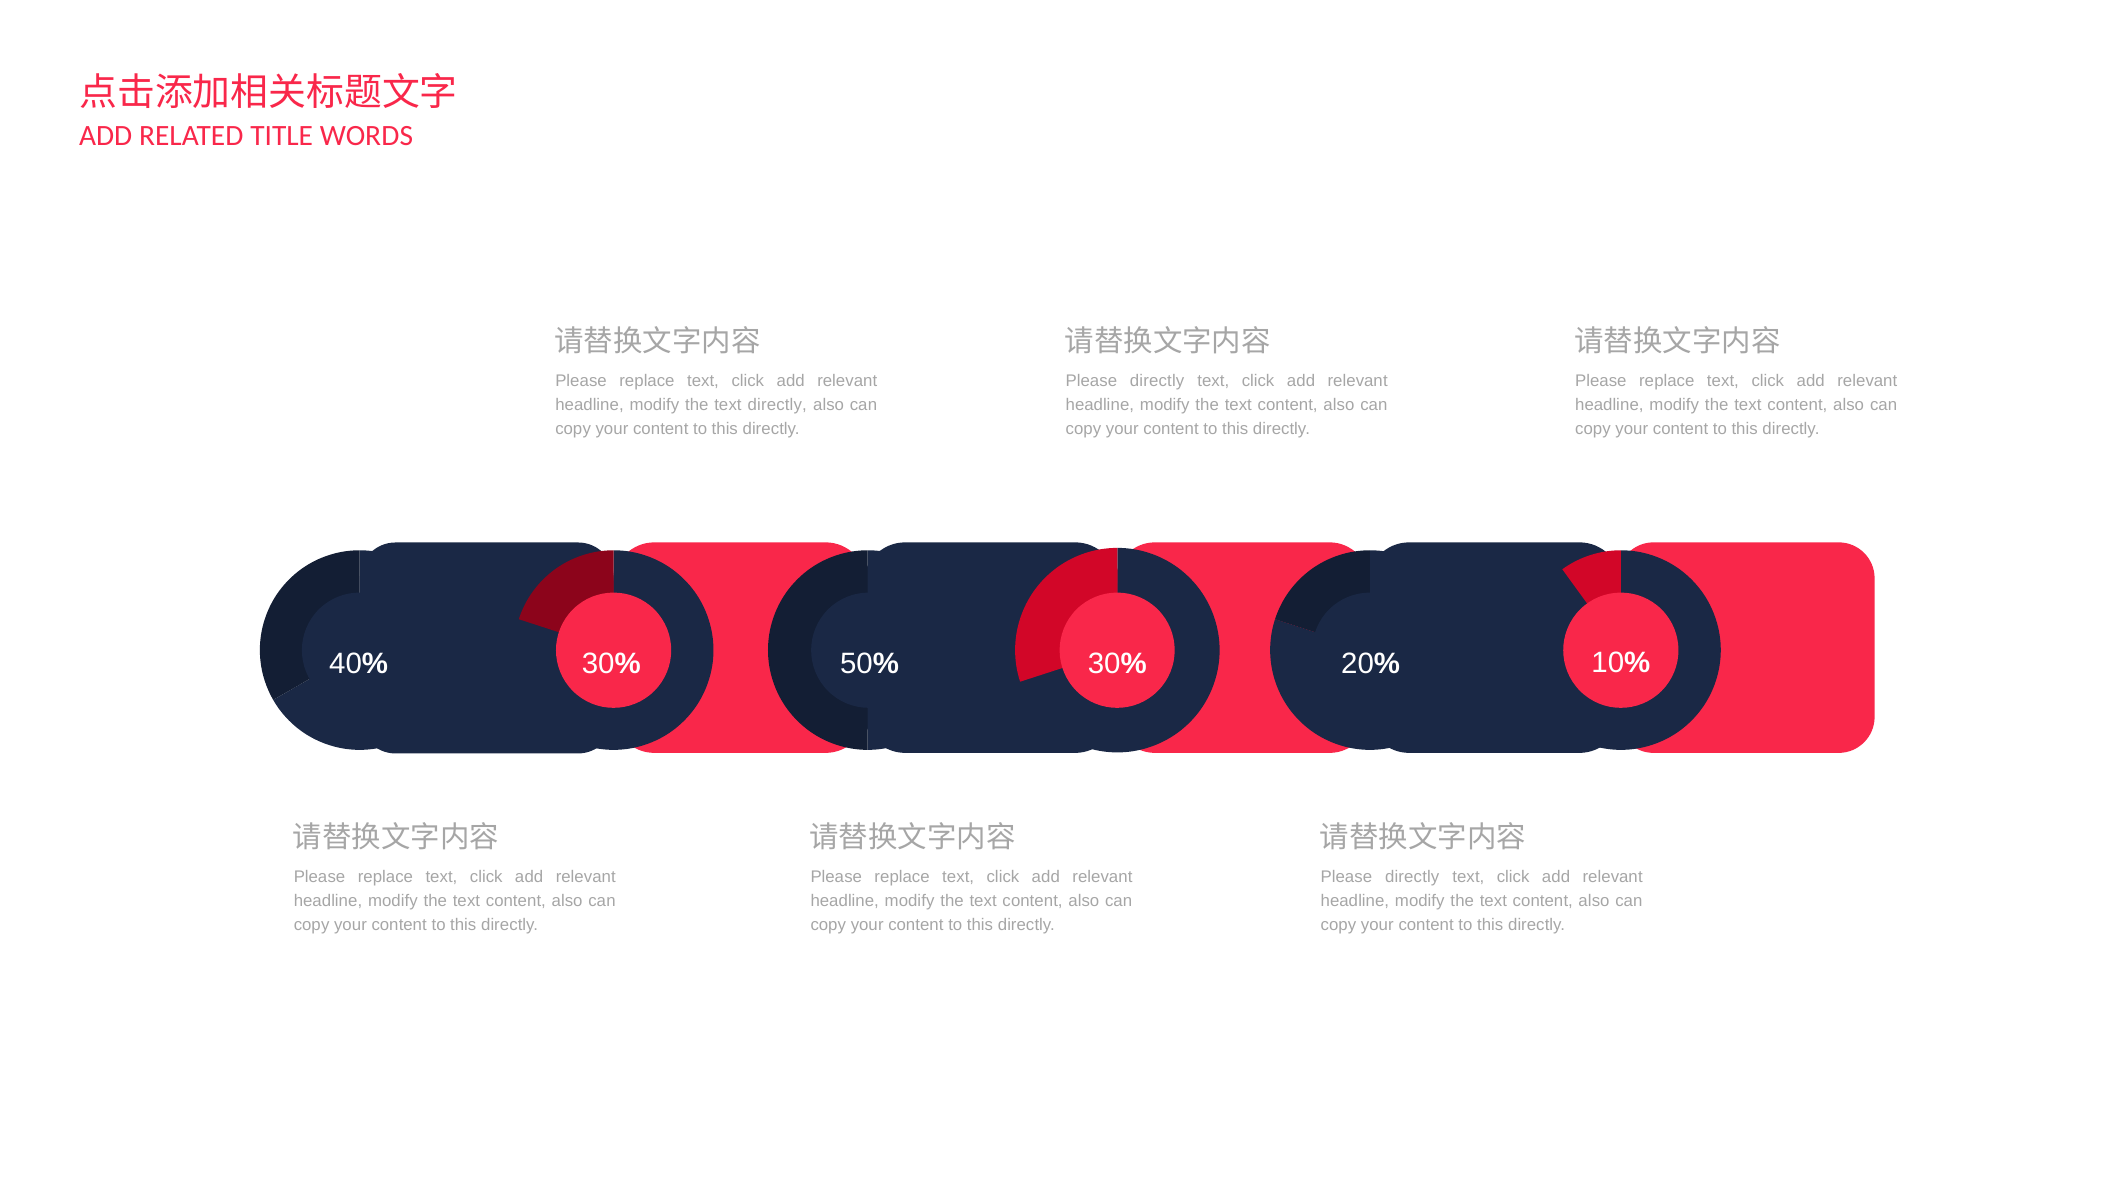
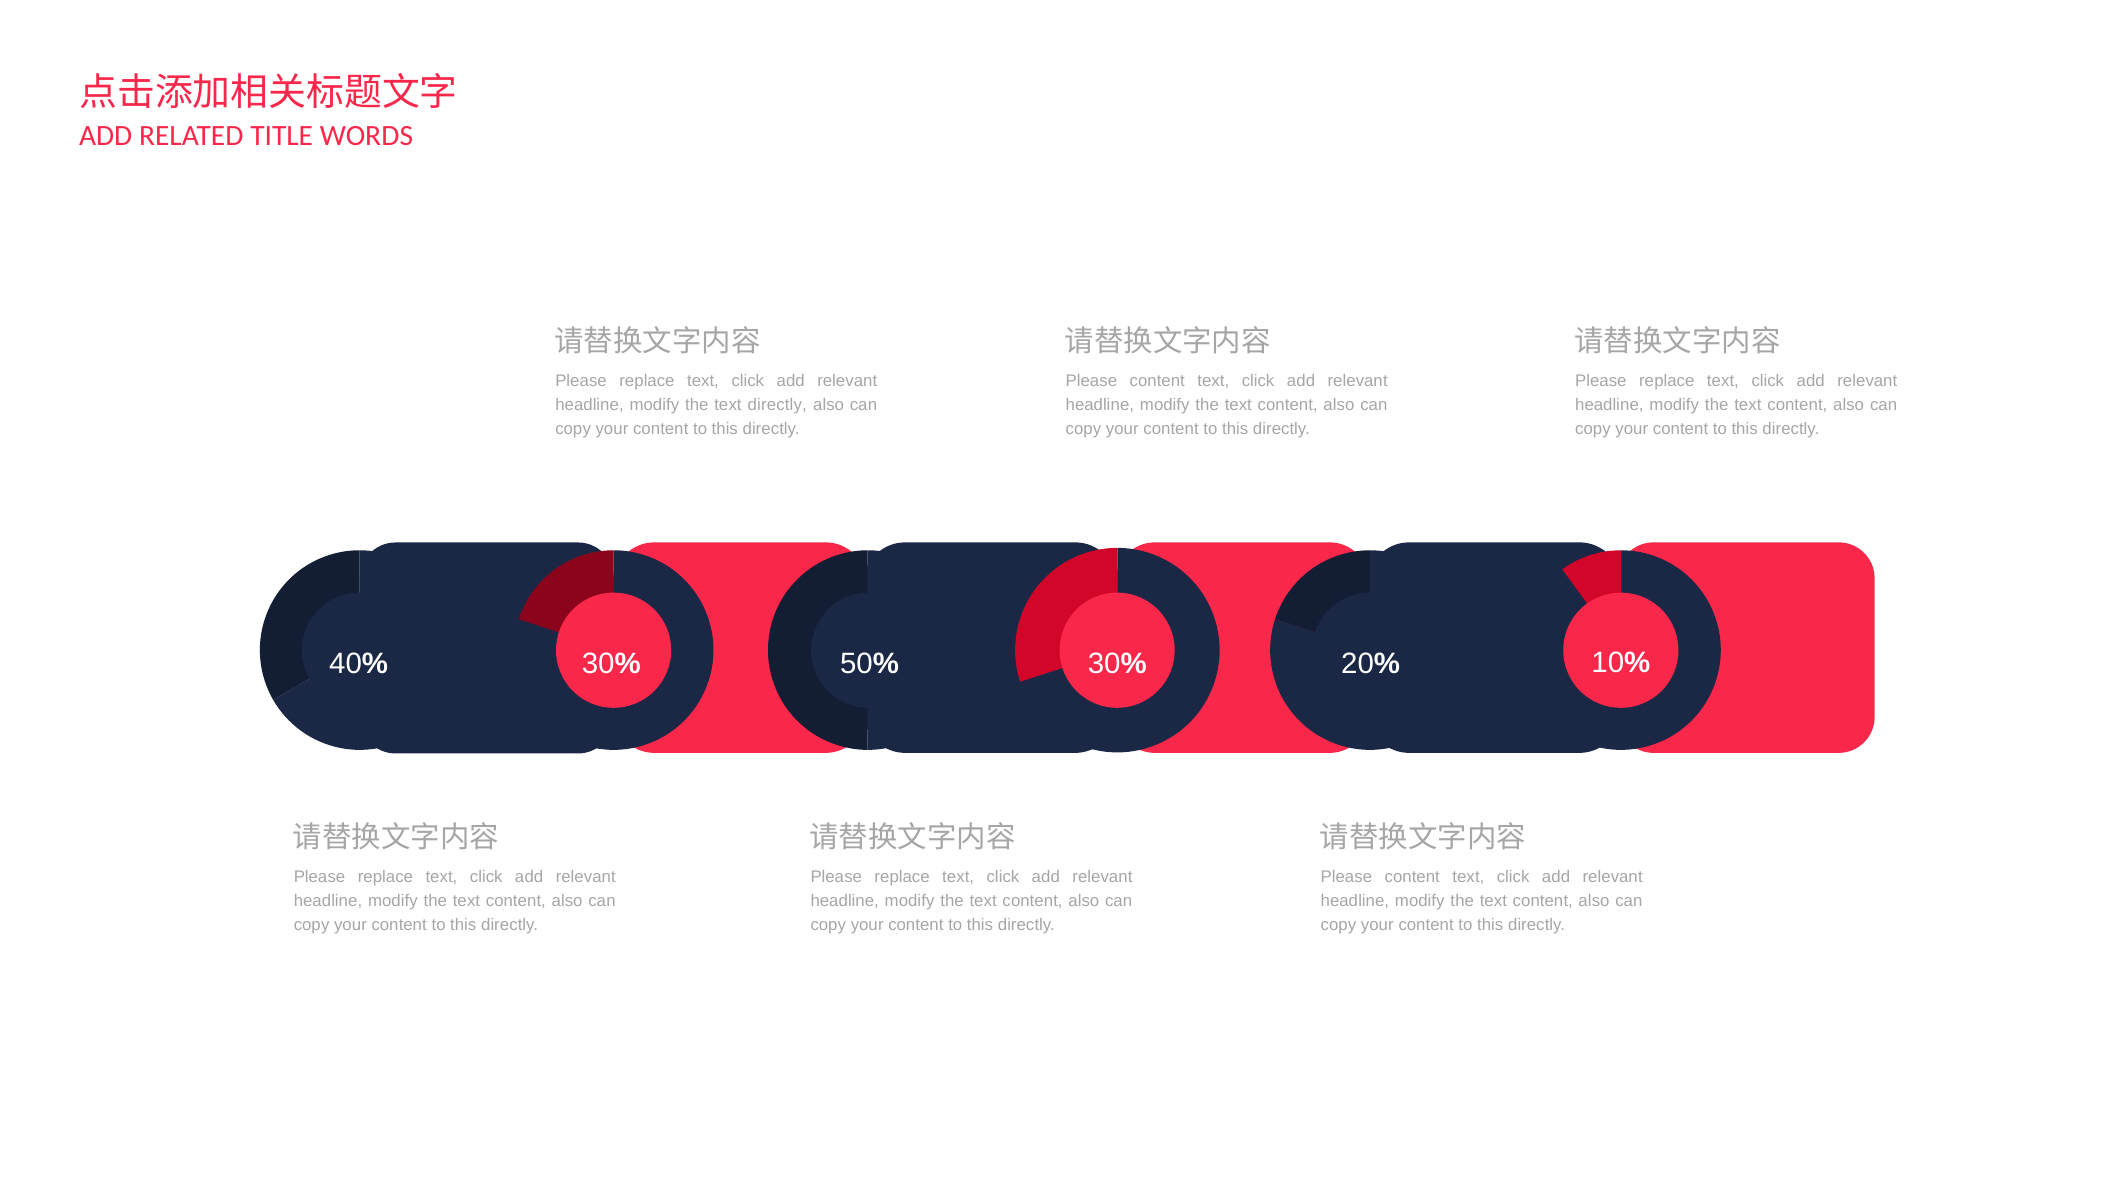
directly: directly -> content (1157, 381)
directly: directly -> content (1412, 877)
